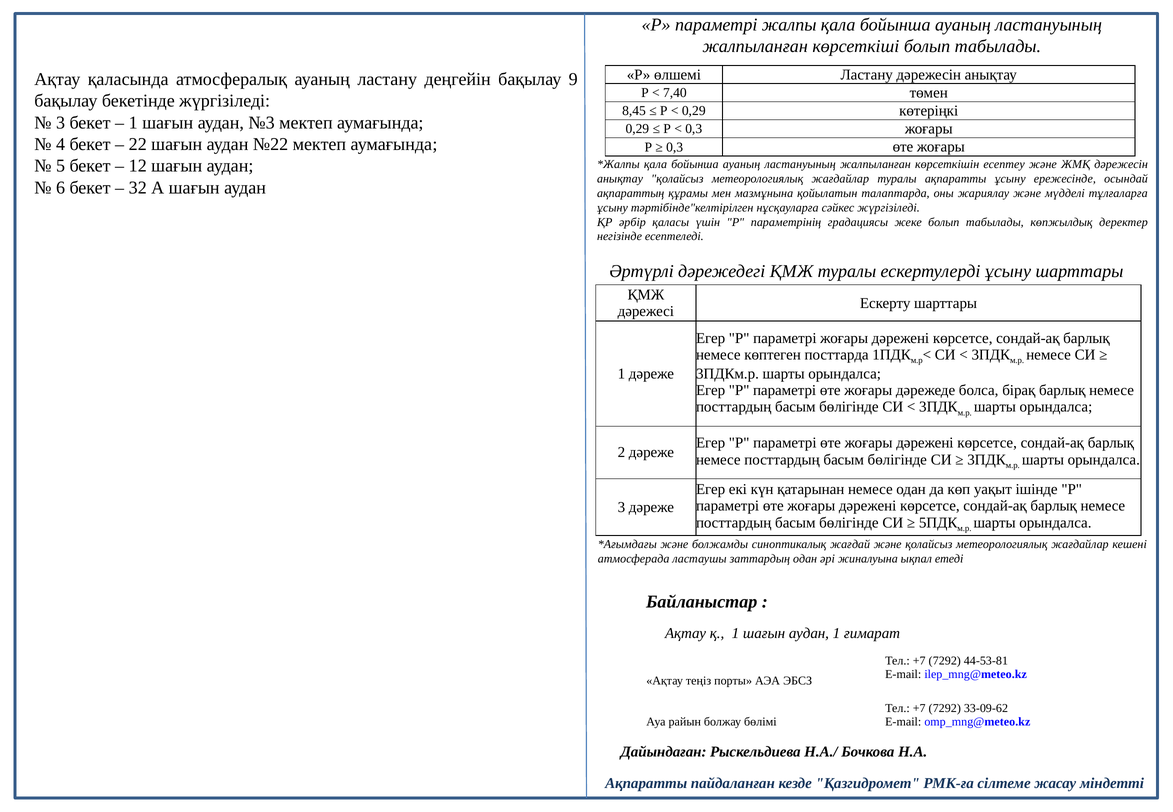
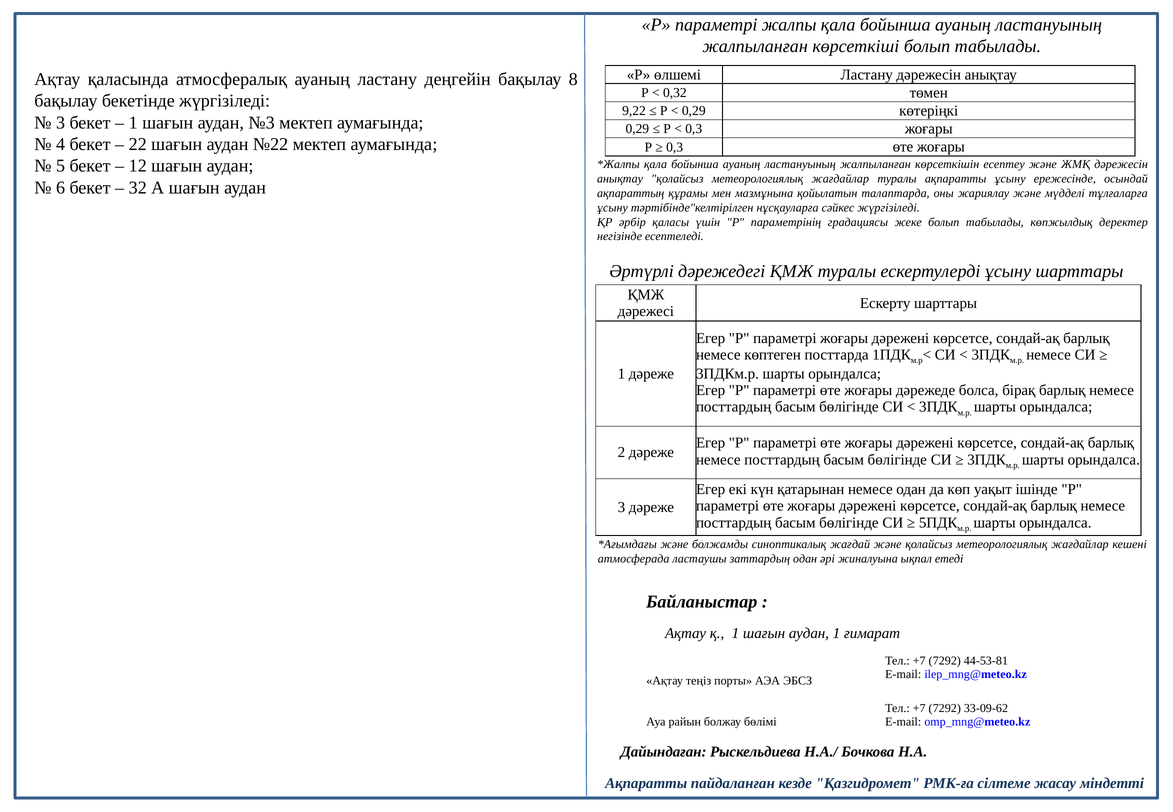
9: 9 -> 8 (573, 79)
7,40: 7,40 -> 0,32 (675, 93)
8,45: 8,45 -> 9,22 (634, 111)
